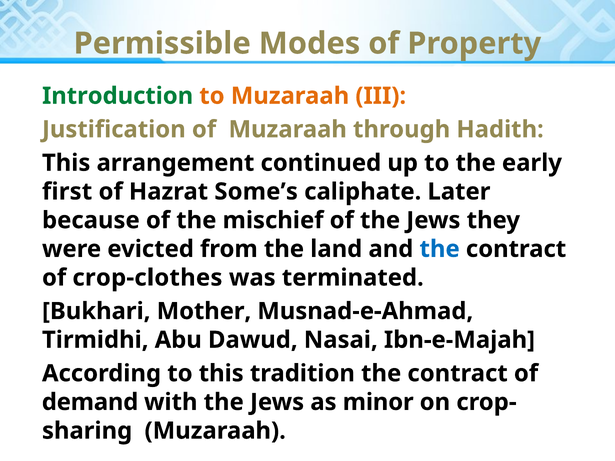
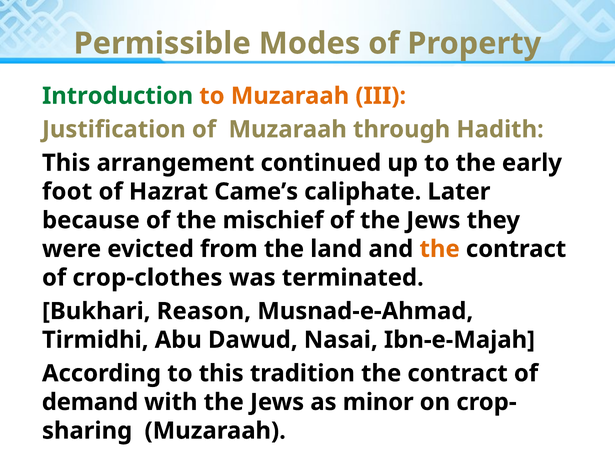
first: first -> foot (67, 192)
Some’s: Some’s -> Came’s (256, 192)
the colour: blue -> orange (440, 249)
Mother: Mother -> Reason (204, 311)
